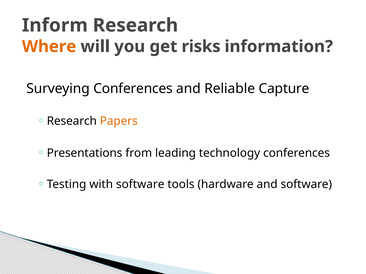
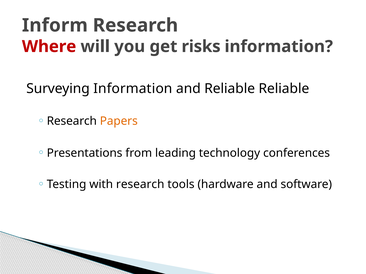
Where colour: orange -> red (49, 47)
Surveying Conferences: Conferences -> Information (133, 89)
Reliable Capture: Capture -> Reliable (284, 89)
with software: software -> research (140, 185)
